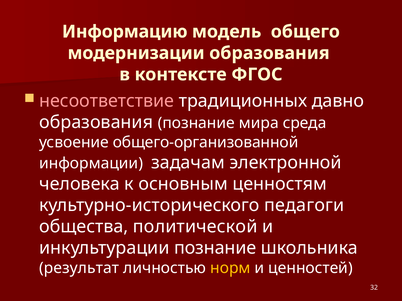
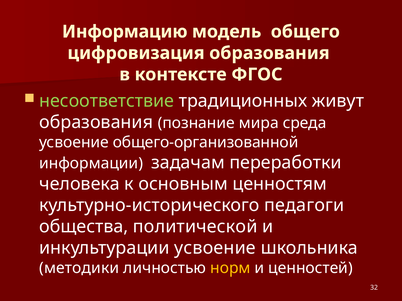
модернизации: модернизации -> цифровизация (136, 53)
несоответствие colour: pink -> light green (107, 101)
давно: давно -> живут (338, 101)
электронной: электронной -> переработки (286, 163)
инкультурации познание: познание -> усвоение (215, 249)
результат: результат -> методики (79, 268)
